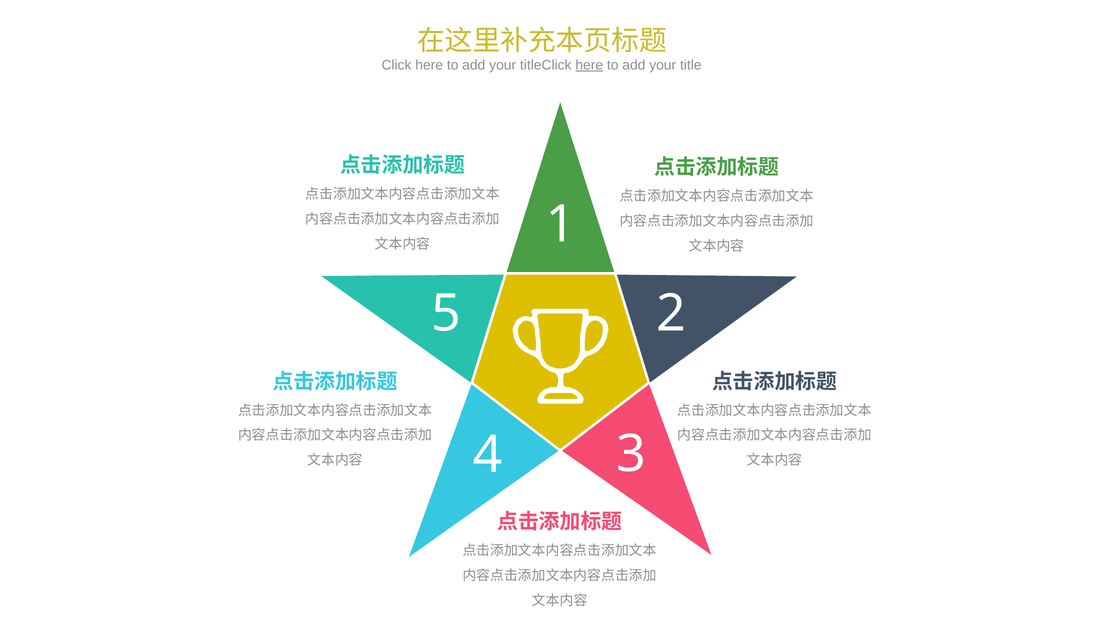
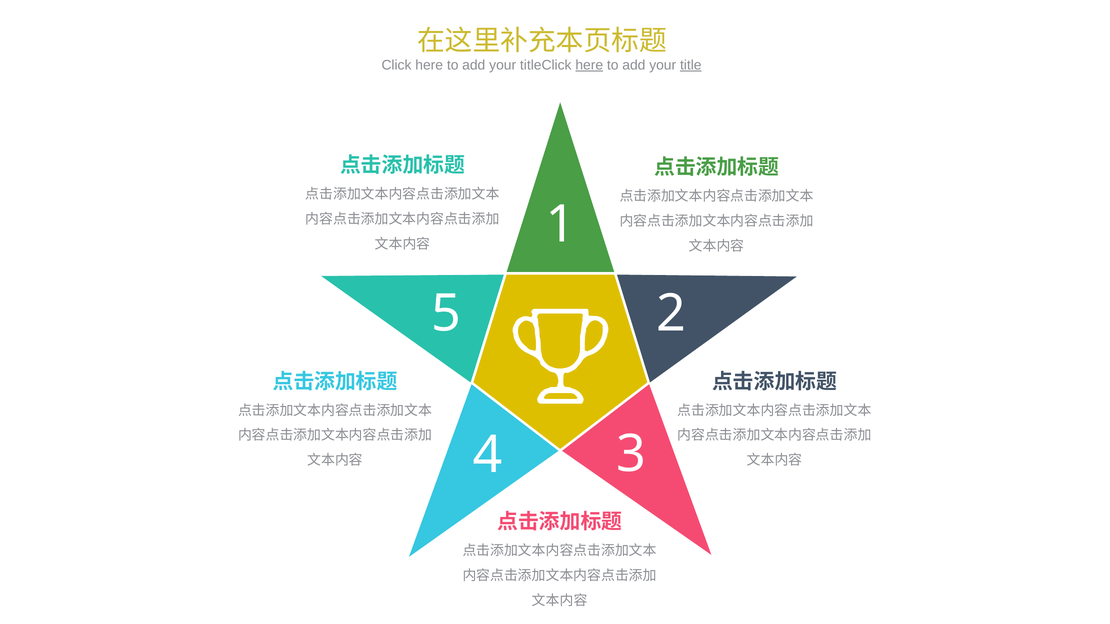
title underline: none -> present (691, 65)
